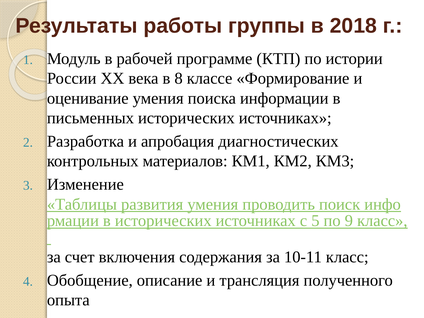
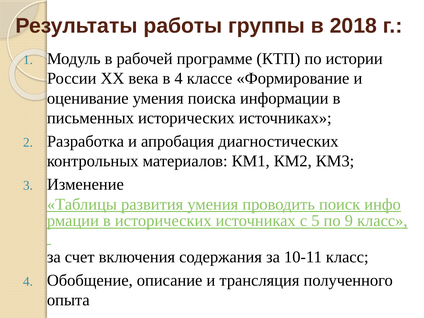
в 8: 8 -> 4 (179, 78)
